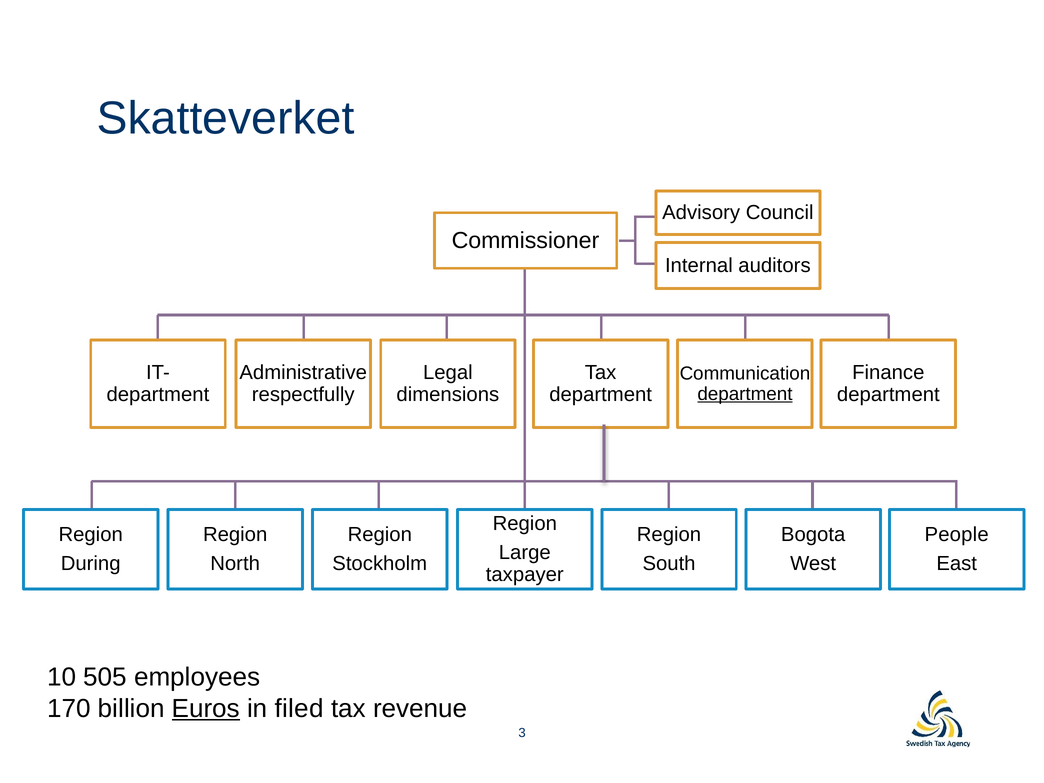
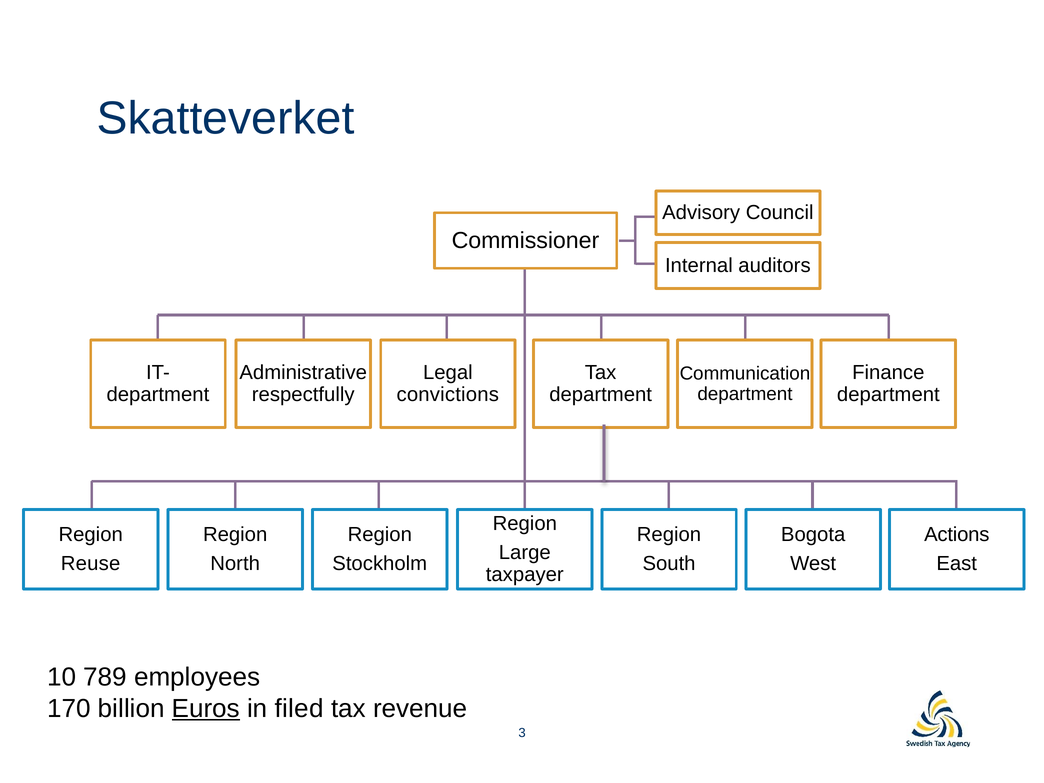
dimensions: dimensions -> convictions (448, 395)
department underline: present -> none (745, 394)
People: People -> Actions (957, 535)
During: During -> Reuse (91, 564)
505: 505 -> 789 (105, 677)
